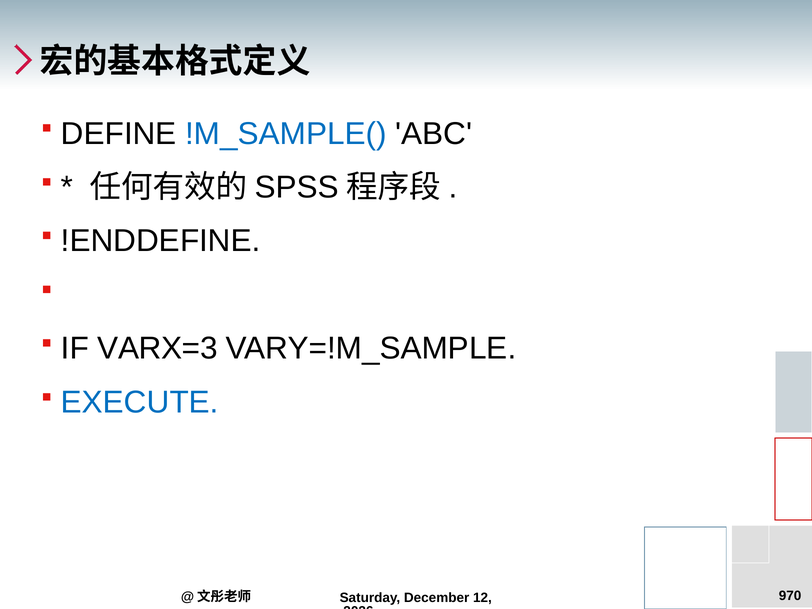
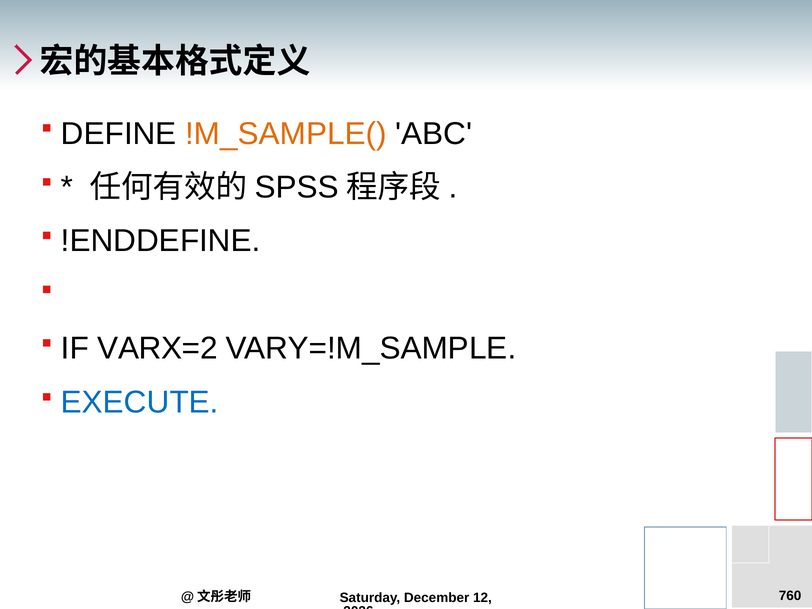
!M_SAMPLE( colour: blue -> orange (286, 134)
VARX=3: VARX=3 -> VARX=2 (158, 348)
970: 970 -> 760 (790, 596)
